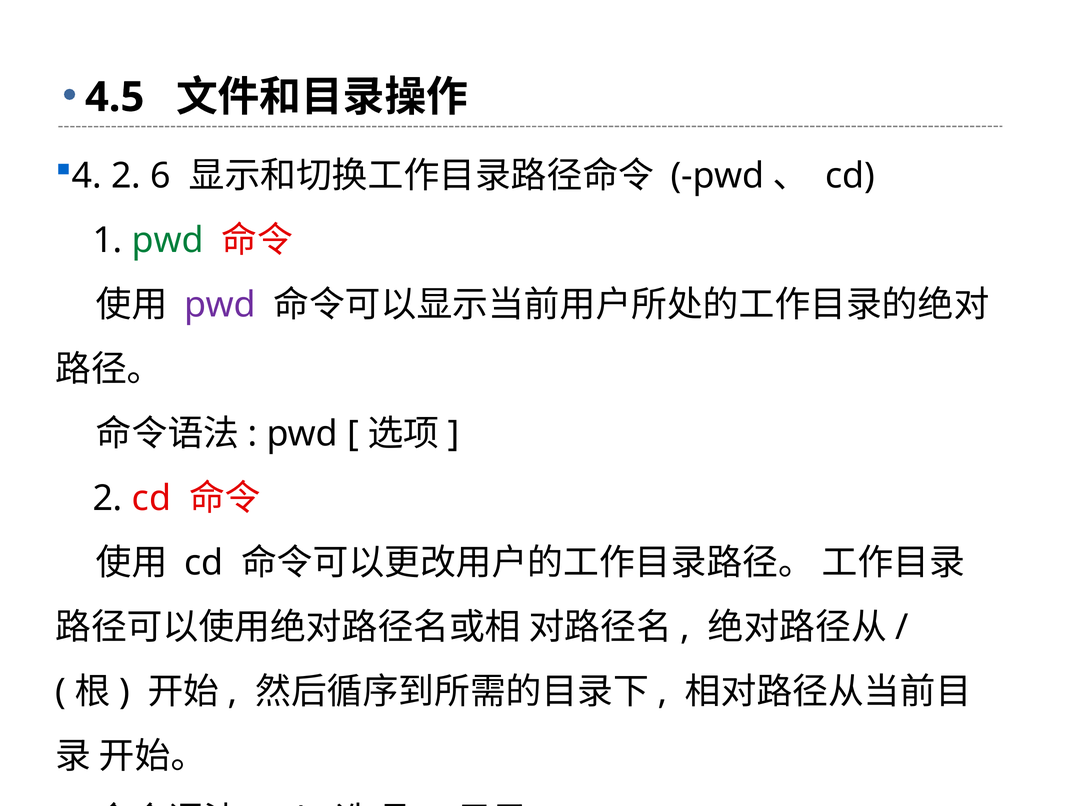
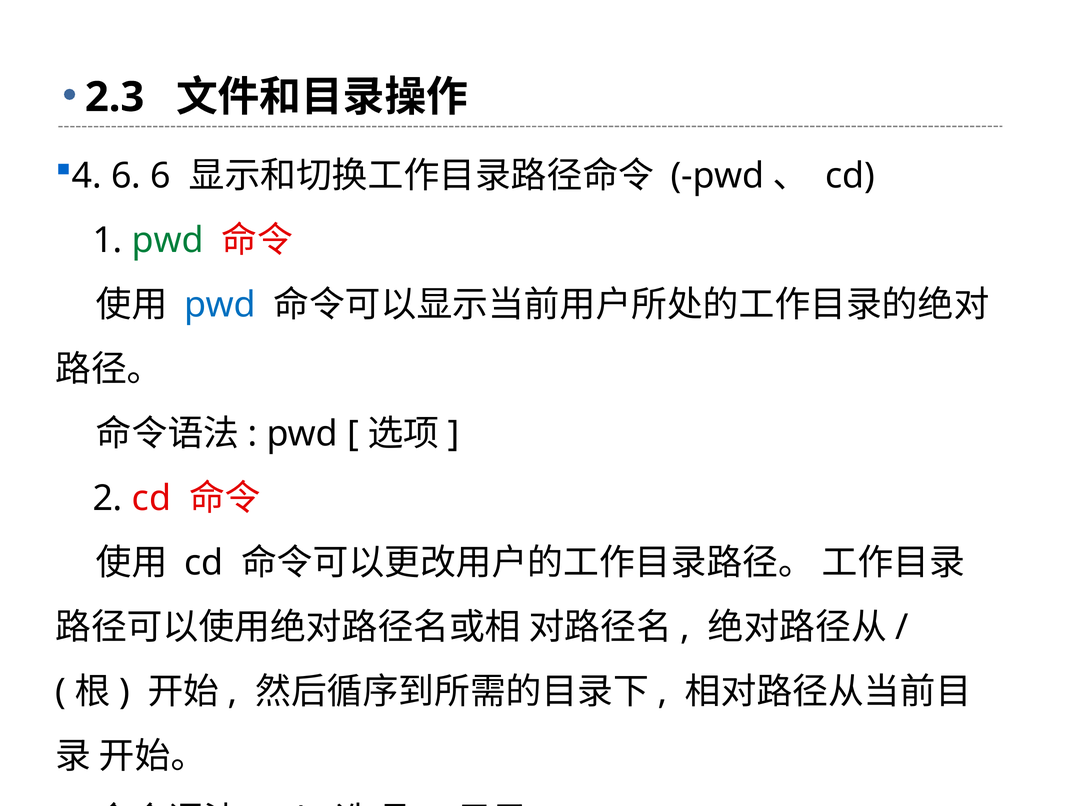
4.5: 4.5 -> 2.3 (115, 97)
4 2: 2 -> 6 (126, 176)
pwd colour: purple -> blue (220, 305)
